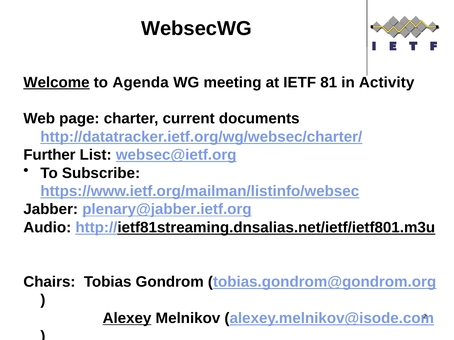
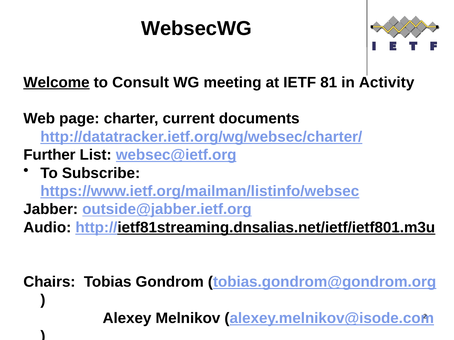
Agenda: Agenda -> Consult (141, 83)
plenary@jabber.ietf.org: plenary@jabber.ietf.org -> outside@jabber.ietf.org (167, 210)
Alexey underline: present -> none (127, 319)
